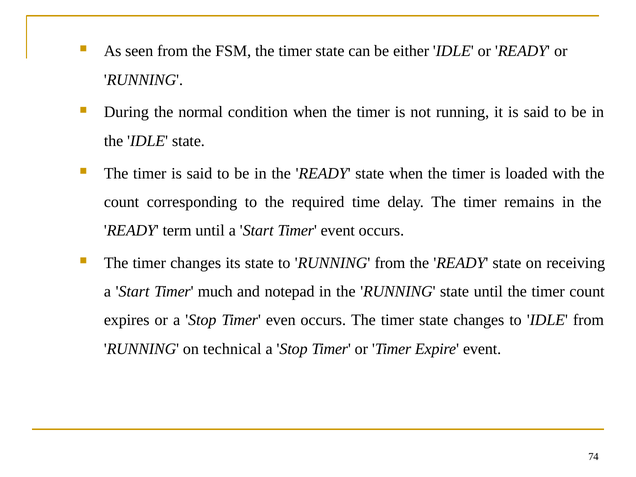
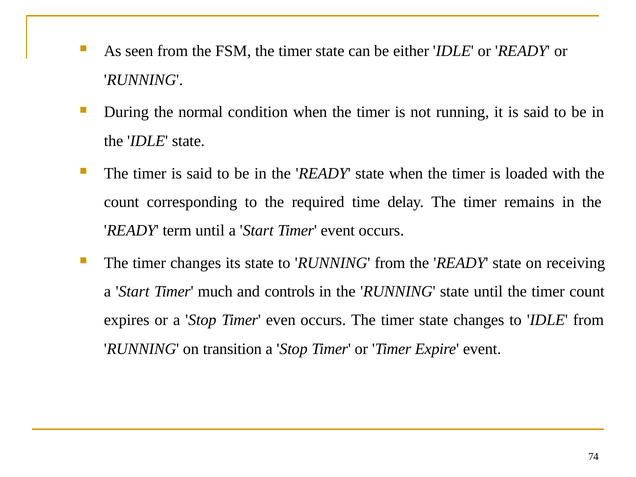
notepad: notepad -> controls (290, 292)
technical: technical -> transition (232, 349)
